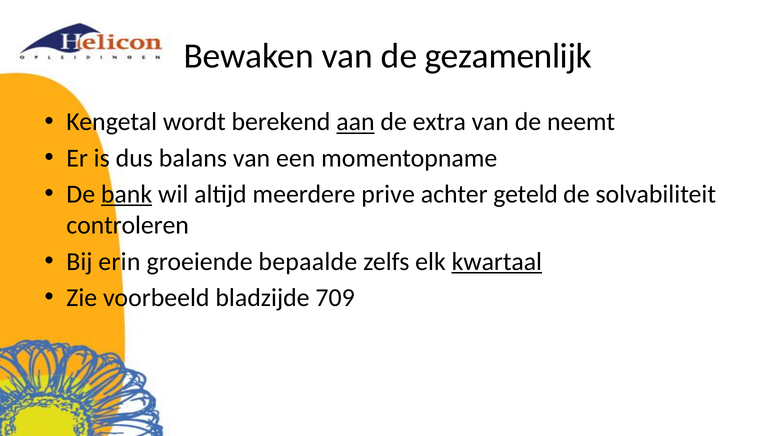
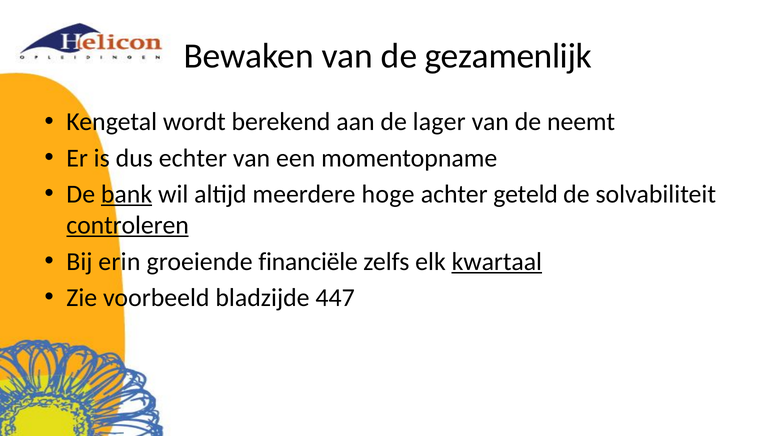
aan underline: present -> none (355, 122)
extra: extra -> lager (439, 122)
balans: balans -> echter (193, 158)
prive: prive -> hoge (388, 194)
controleren underline: none -> present (128, 225)
bepaalde: bepaalde -> financiële (308, 261)
709: 709 -> 447 (335, 298)
